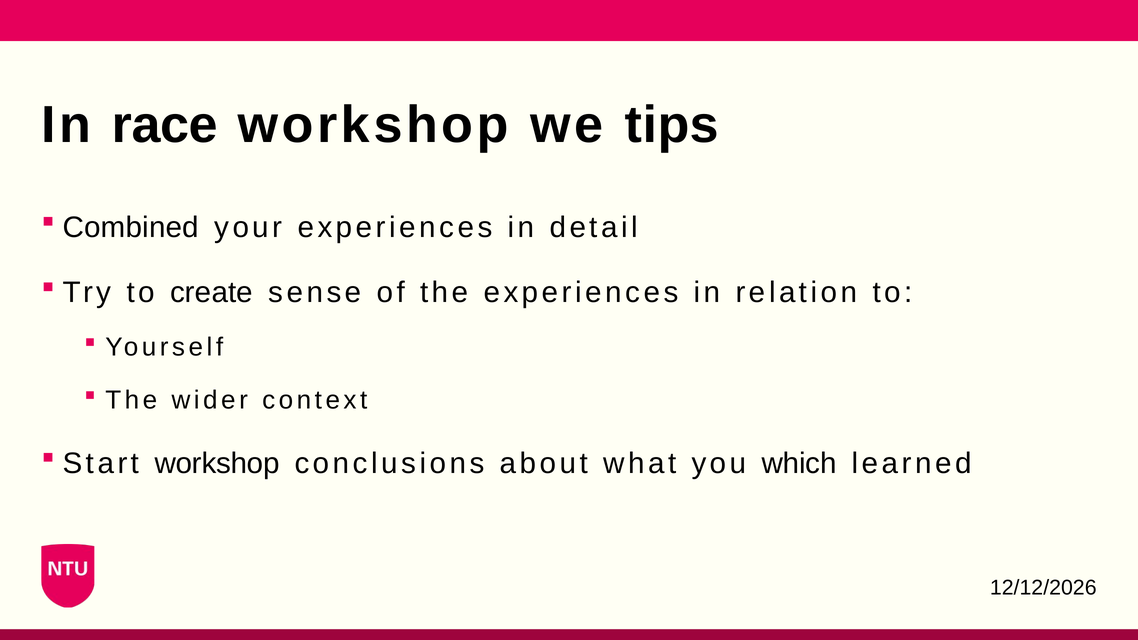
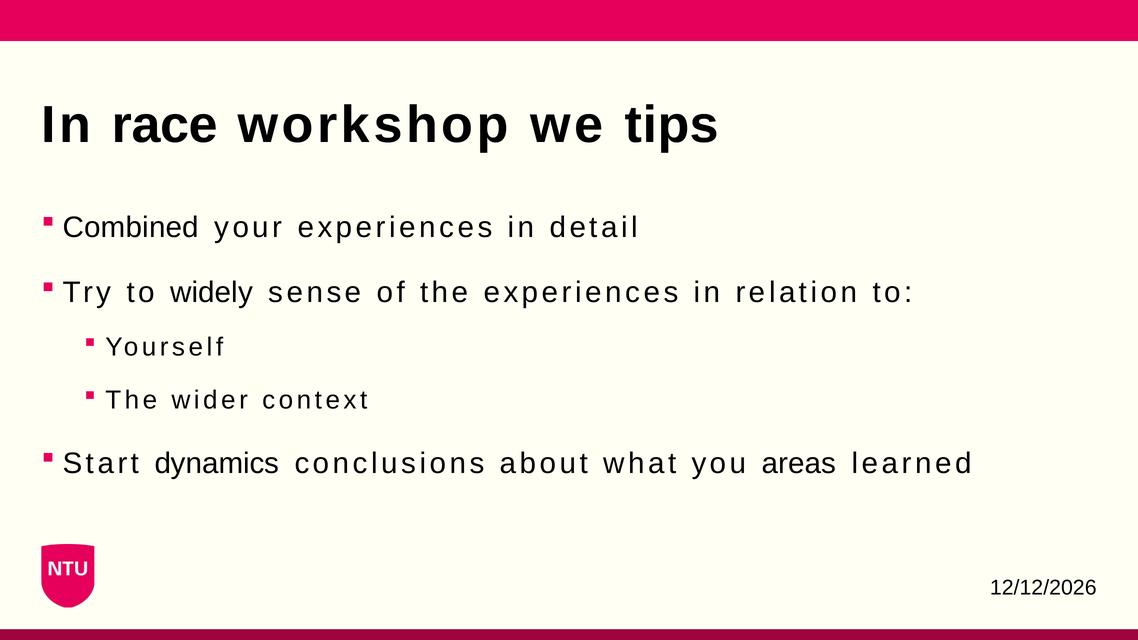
create: create -> widely (211, 293)
Start workshop: workshop -> dynamics (217, 464)
which: which -> areas (799, 464)
